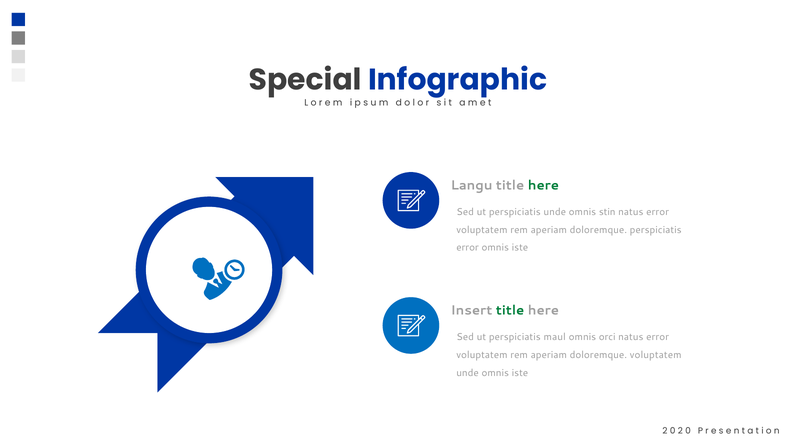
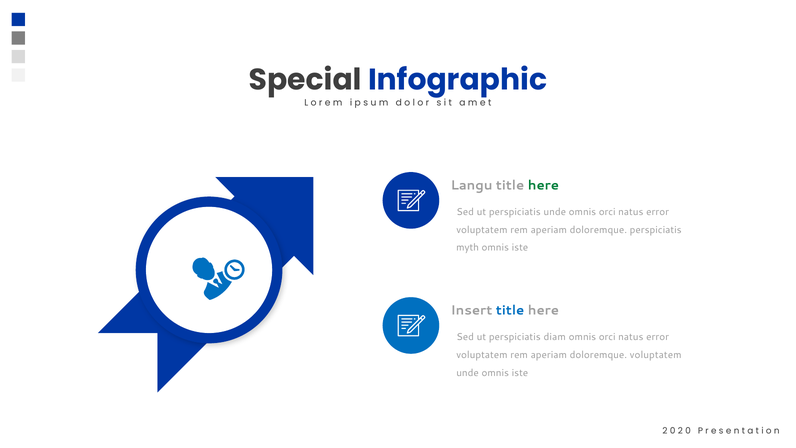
unde omnis stin: stin -> orci (607, 212)
error: error -> myth (468, 248)
title colour: green -> blue (510, 310)
maul: maul -> diam (555, 337)
